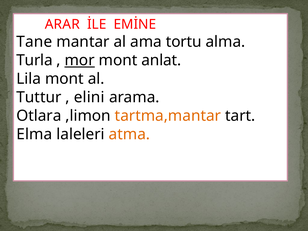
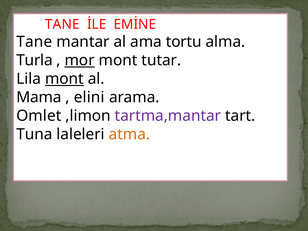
ARAR: ARAR -> TANE (62, 24)
anlat: anlat -> tutar (161, 60)
mont underline: none -> present (64, 79)
Tuttur: Tuttur -> Mama (39, 97)
Otlara: Otlara -> Omlet (39, 116)
tartma,mantar colour: orange -> purple (168, 116)
Elma: Elma -> Tuna (34, 134)
